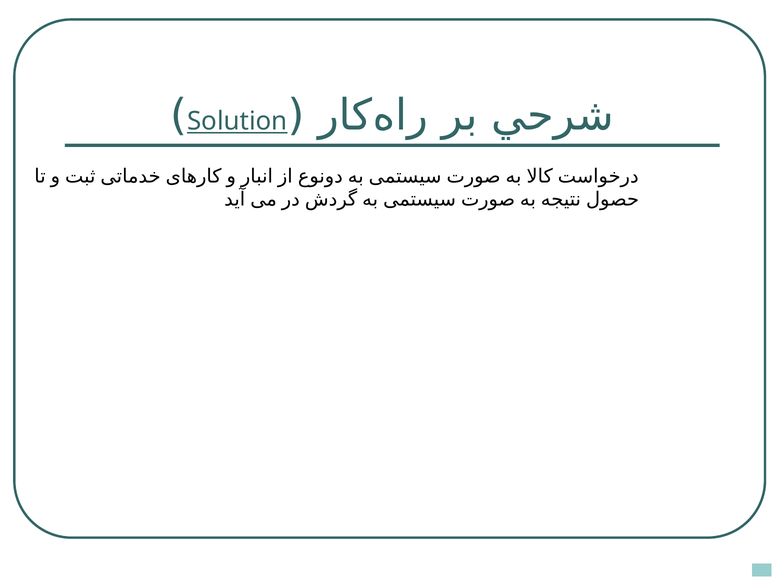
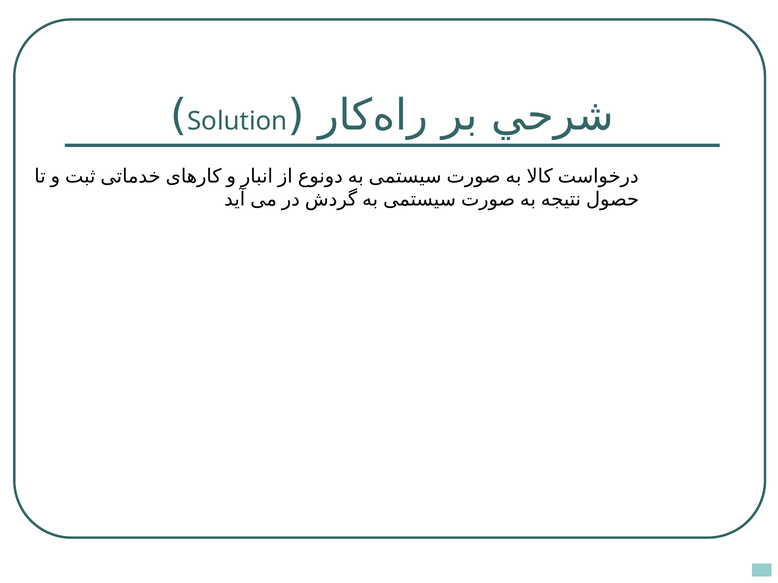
Solution underline: present -> none (237, 122)
